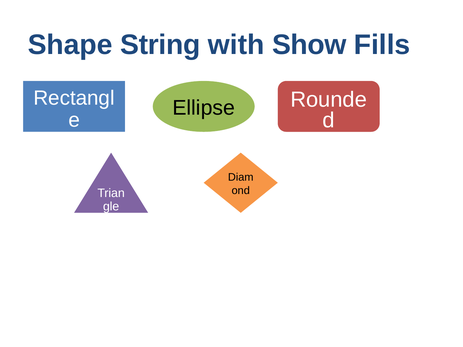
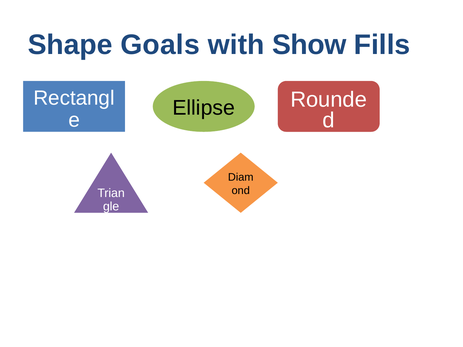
String: String -> Goals (160, 45)
